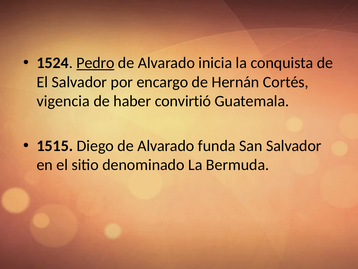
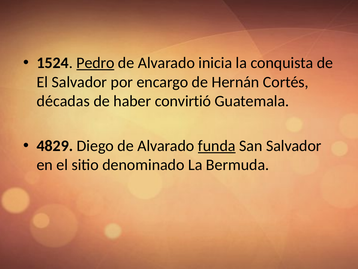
vigencia: vigencia -> décadas (63, 101)
1515: 1515 -> 4829 (55, 146)
funda underline: none -> present (217, 146)
